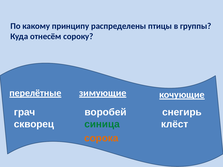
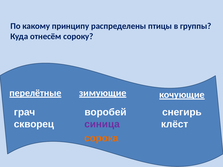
синица colour: green -> purple (102, 124)
